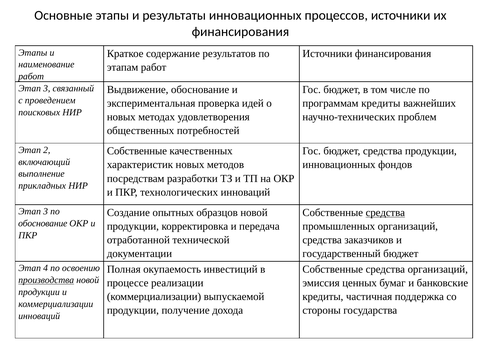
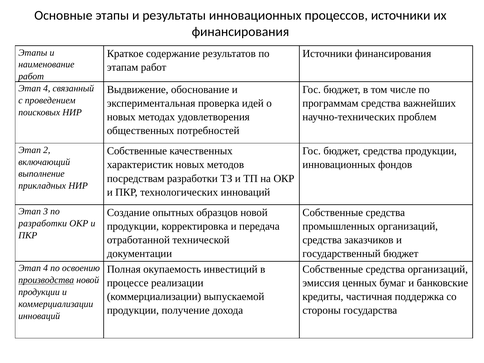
3: 3 -> 4 (47, 88)
программам кредиты: кредиты -> средства (381, 103)
средства underline: present -> none (385, 213)
обоснование: обоснование -> разработки (43, 223)
